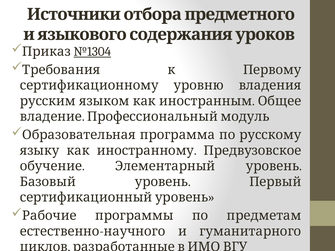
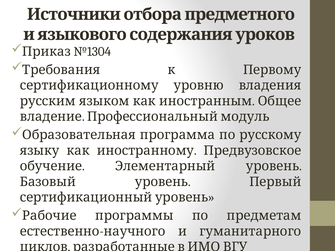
№1304 underline: present -> none (92, 52)
